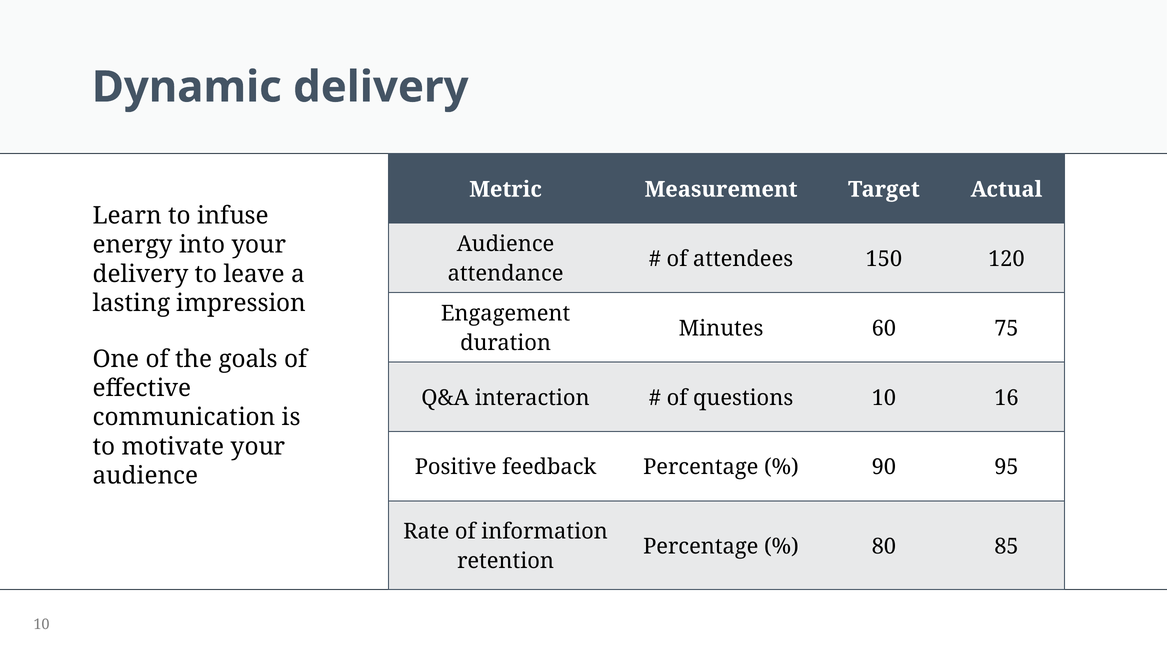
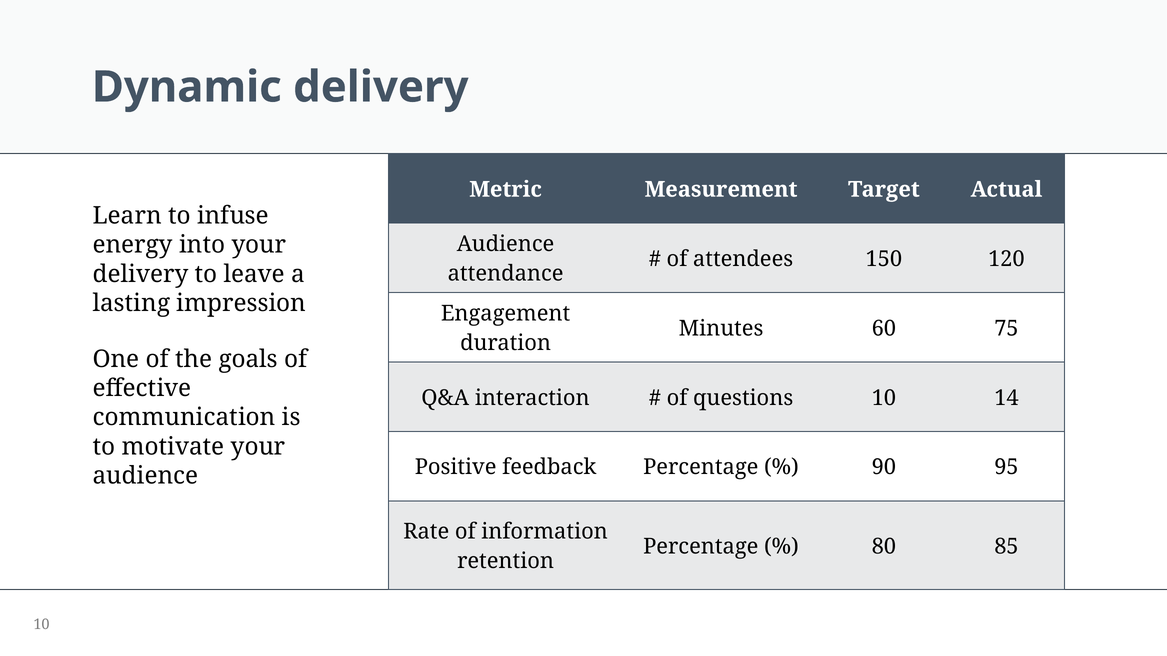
16: 16 -> 14 (1006, 398)
